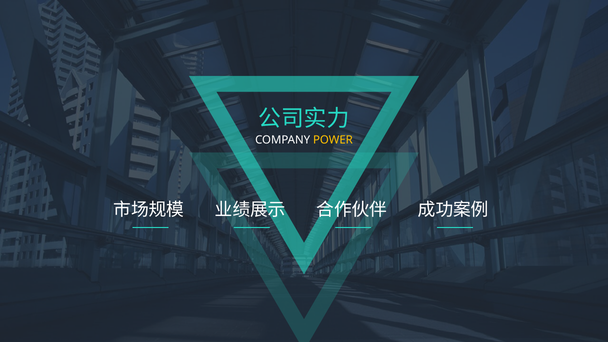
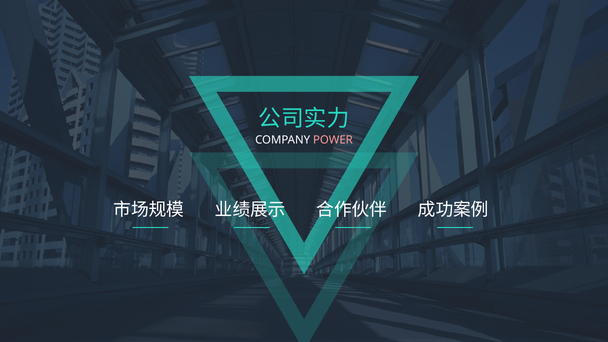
POWER colour: yellow -> pink (333, 140)
